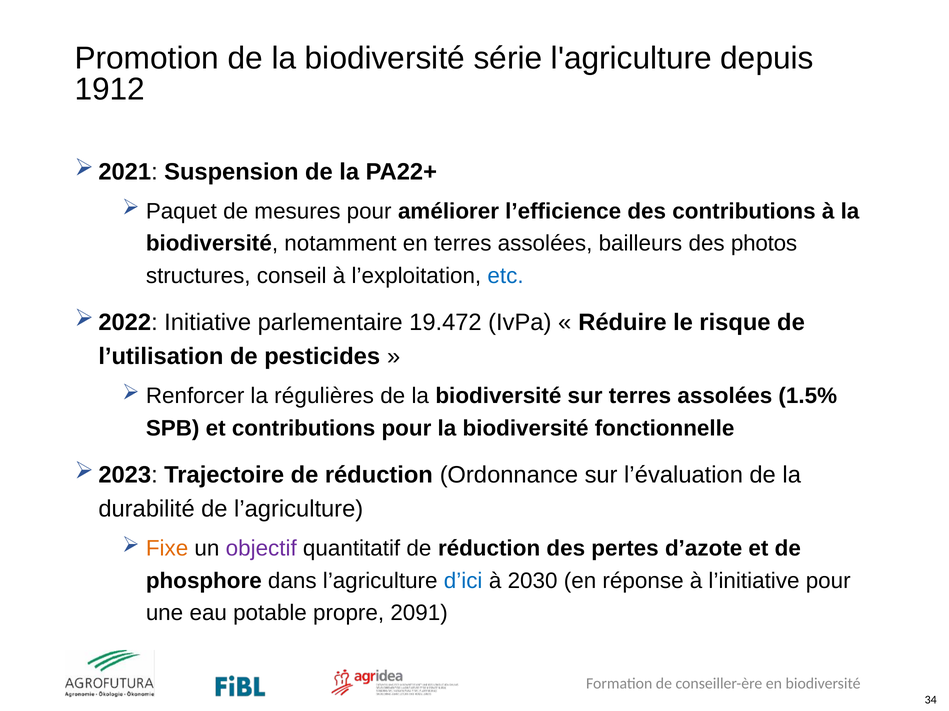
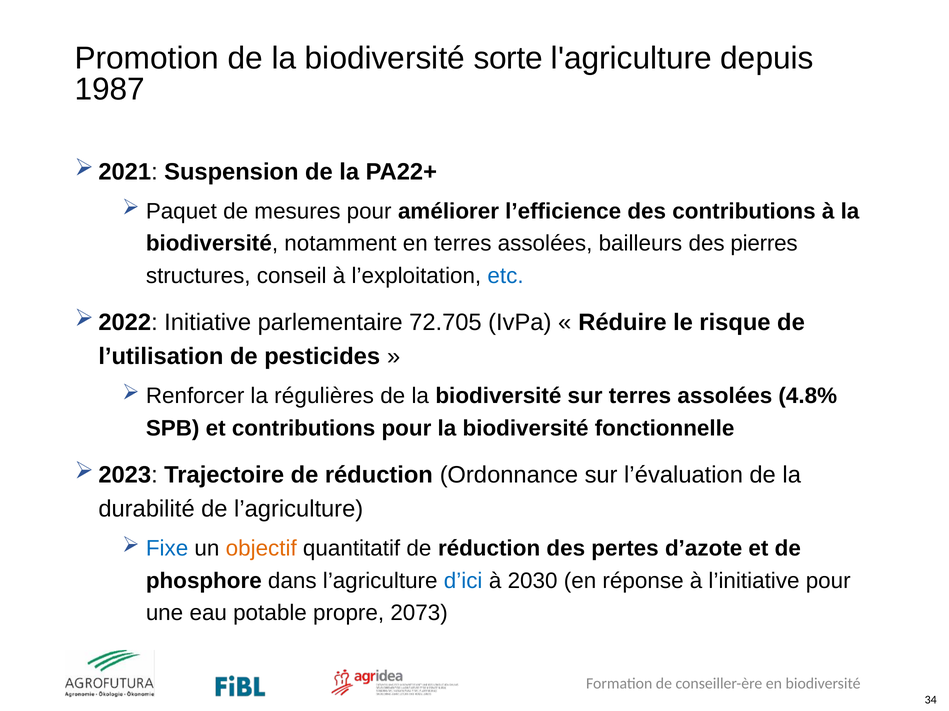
série: série -> sorte (508, 59)
1912: 1912 -> 1987 (110, 89)
photos: photos -> pierres (764, 244)
19.472: 19.472 -> 72.705 (445, 323)
1.5%: 1.5% -> 4.8% (808, 396)
Fixe colour: orange -> blue (167, 549)
objectif colour: purple -> orange (261, 549)
2091: 2091 -> 2073 (419, 614)
